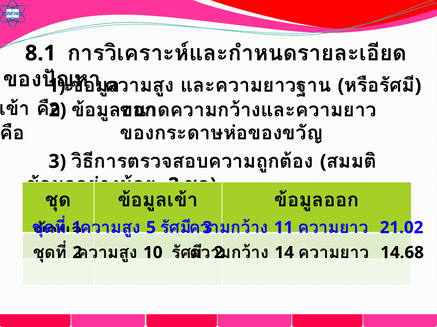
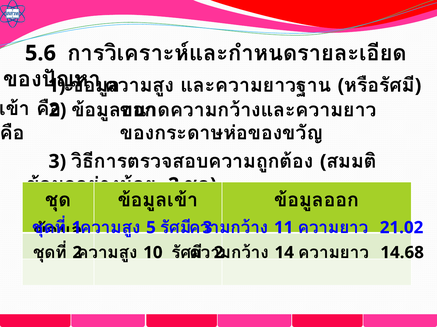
8.1: 8.1 -> 5.6 (40, 53)
